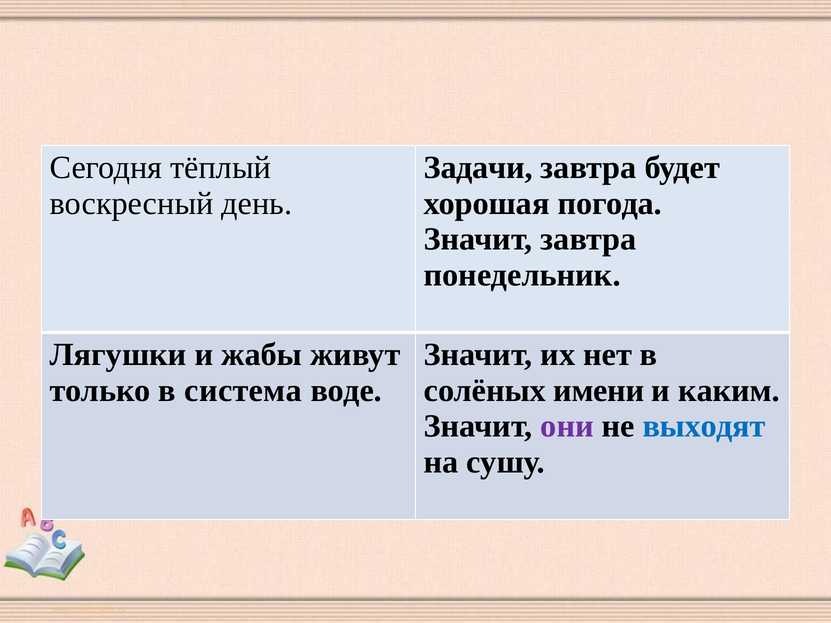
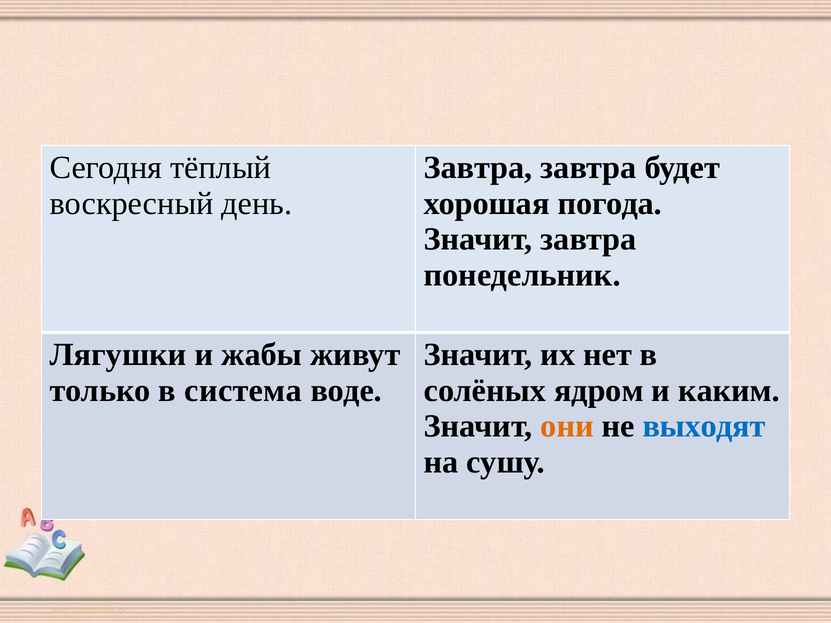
Задачи: Задачи -> Завтра (478, 168)
имени: имени -> ядром (599, 391)
они colour: purple -> orange (567, 426)
